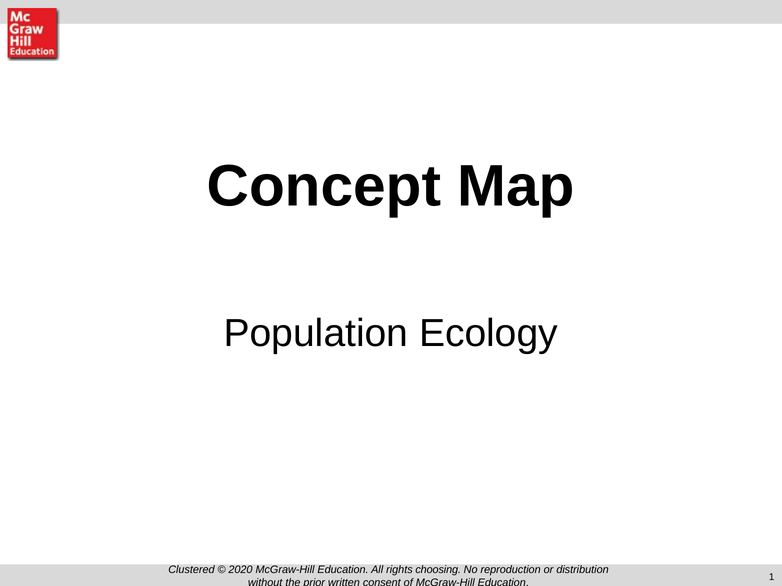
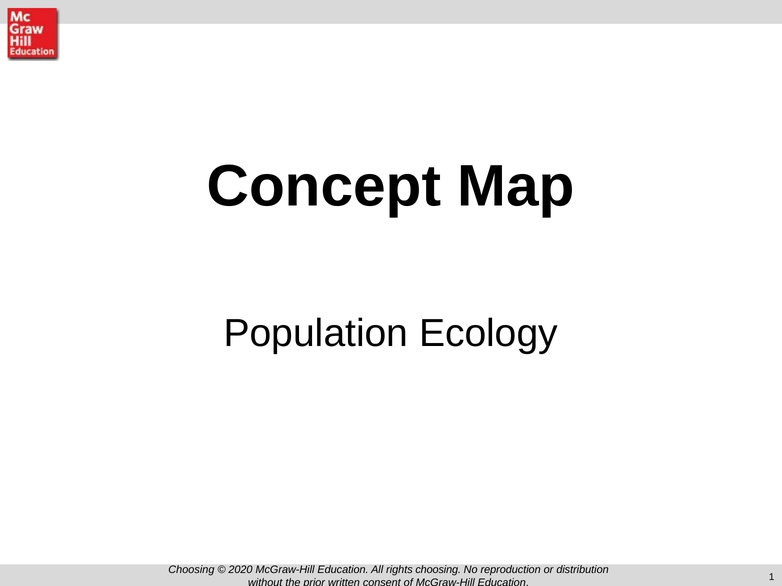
Clustered: Clustered -> Choosing (191, 570)
